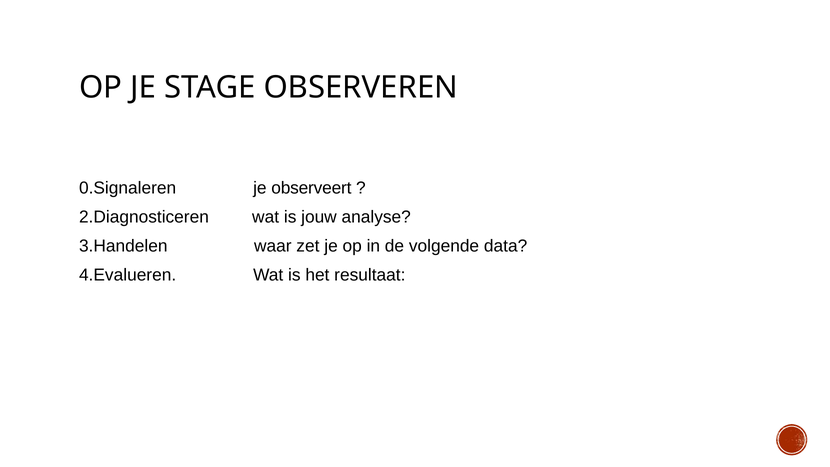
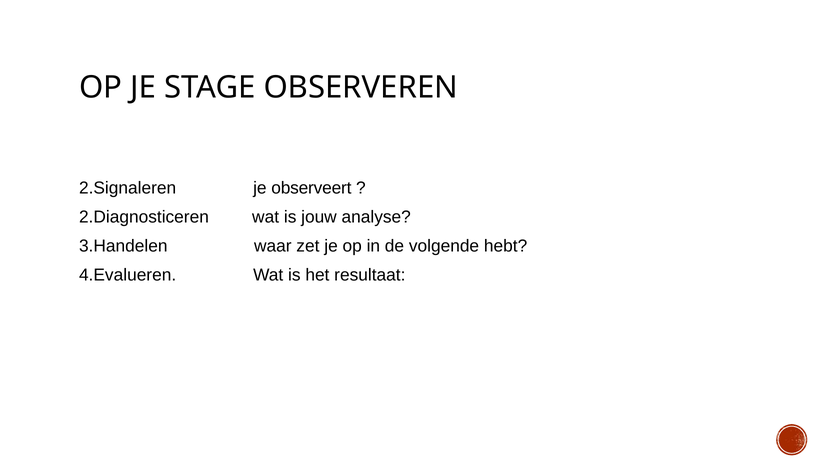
0.Signaleren: 0.Signaleren -> 2.Signaleren (128, 188)
data: data -> hebt (506, 246)
